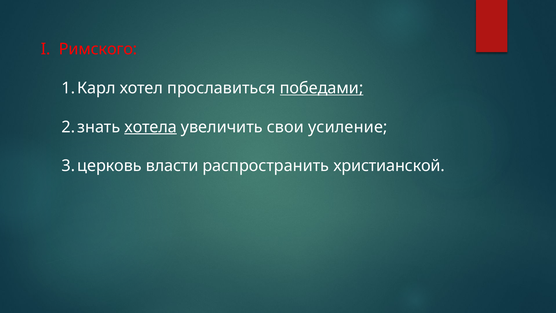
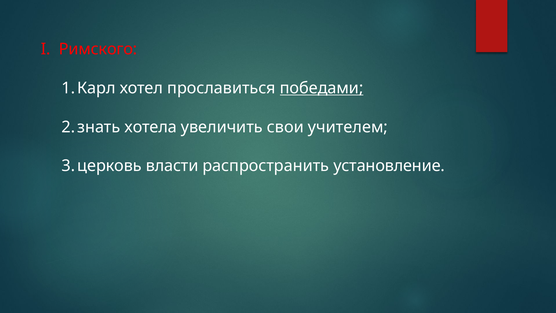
хотела underline: present -> none (151, 127)
усиление: усиление -> учителем (348, 127)
христианской: христианской -> установление (389, 166)
